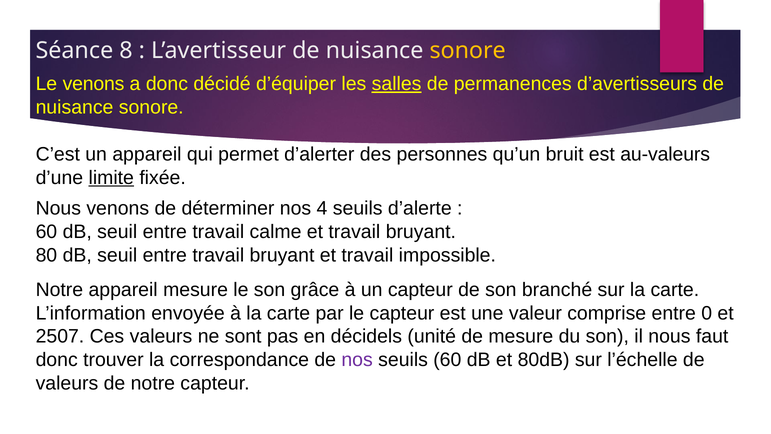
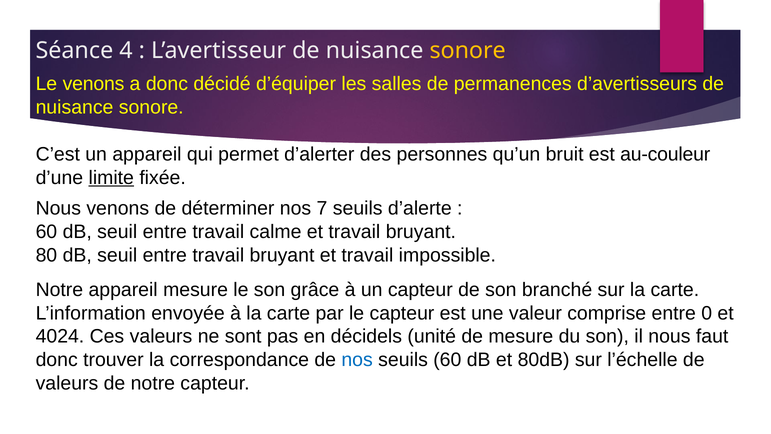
8: 8 -> 4 (126, 51)
salles underline: present -> none (397, 84)
au-valeurs: au-valeurs -> au-couleur (665, 154)
4: 4 -> 7 (322, 208)
2507: 2507 -> 4024 (60, 336)
nos colour: purple -> blue (357, 360)
